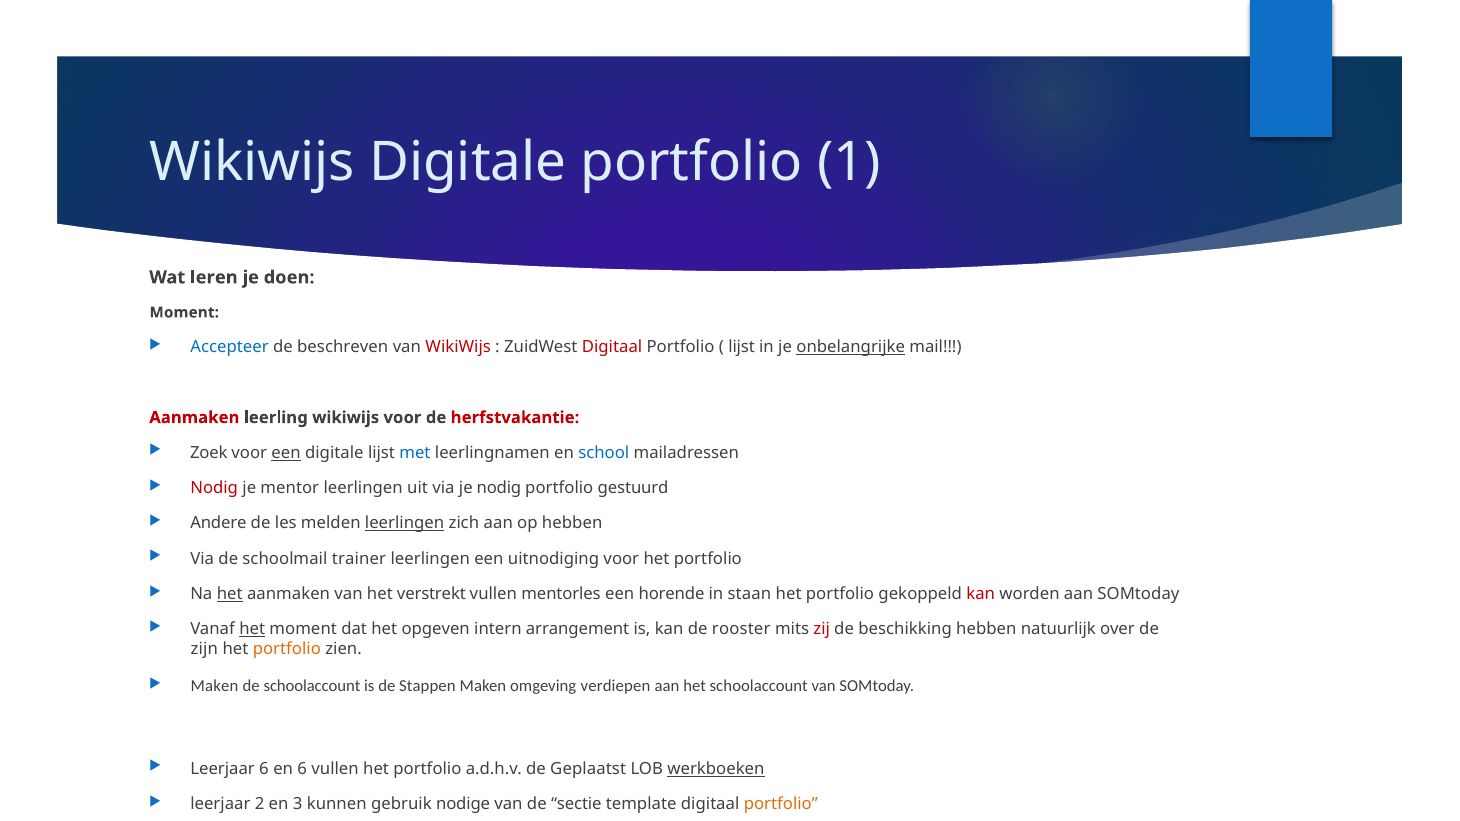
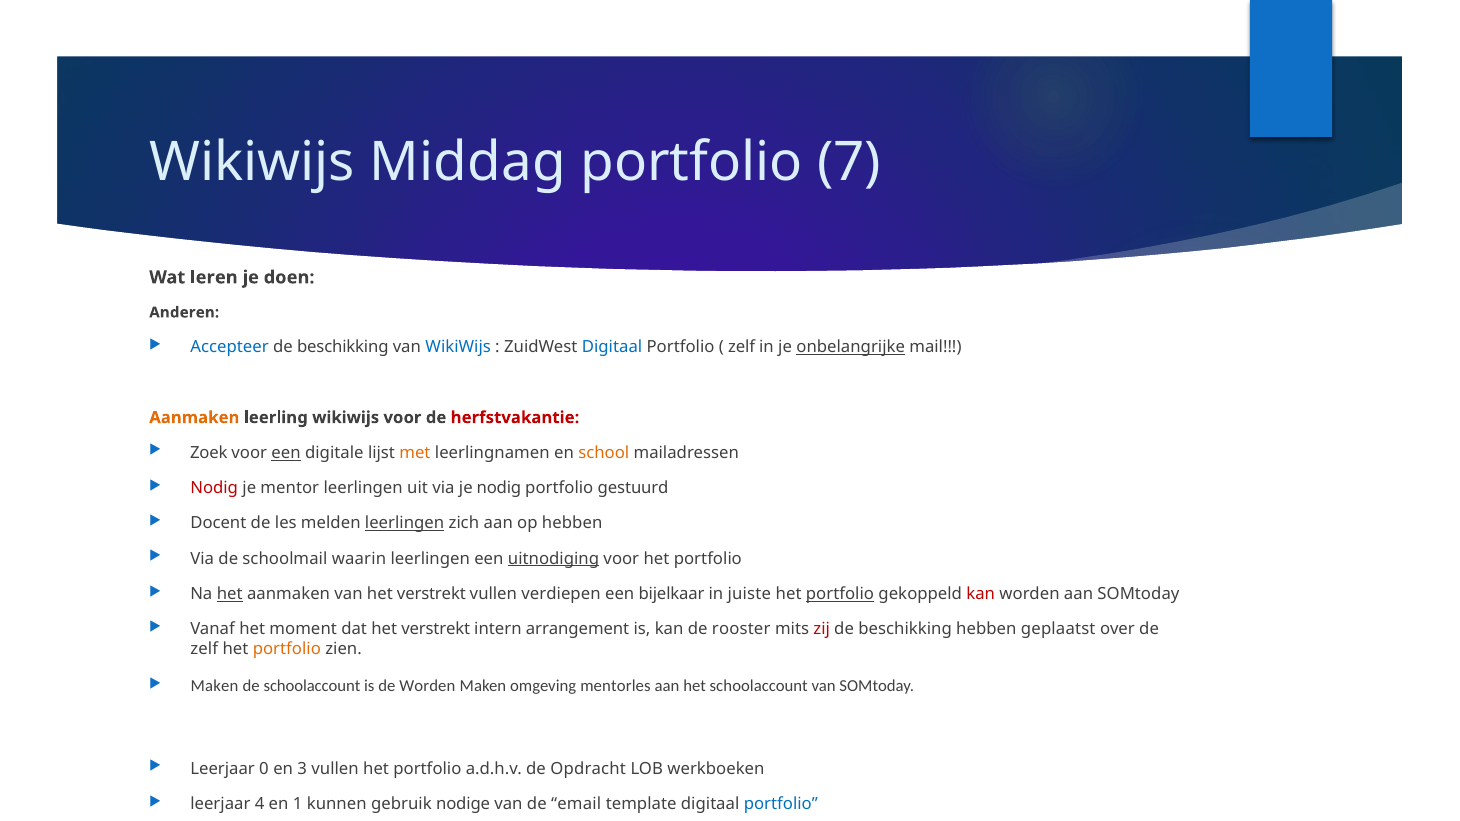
Wikiwijs Digitale: Digitale -> Middag (468, 163)
1: 1 -> 7 (849, 163)
Moment: Moment -> Anderen (184, 313)
beschreven: beschreven -> beschikking (343, 347)
WikiWijs colour: red -> blue (458, 347)
Digitaal colour: red -> blue (612, 347)
lijst: lijst -> zelf (742, 347)
Aanmaken colour: red -> orange (194, 418)
met colour: blue -> orange (415, 453)
school colour: blue -> orange (604, 453)
Andere: Andere -> Docent (218, 524)
trainer: trainer -> waarin (359, 559)
uitnodiging underline: none -> present (554, 559)
mentorles: mentorles -> verdiepen (561, 594)
horende: horende -> bijelkaar (672, 594)
staan: staan -> juiste (749, 594)
portfolio underline: none -> present (840, 594)
het underline: present -> none (252, 630)
dat het opgeven: opgeven -> verstrekt (436, 630)
natuurlijk: natuurlijk -> geplaatst (1058, 630)
zijn: zijn -> zelf (204, 650)
de Stappen: Stappen -> Worden (427, 686)
verdiepen: verdiepen -> mentorles (615, 686)
Leerjaar 6: 6 -> 0 (264, 769)
en 6: 6 -> 3 (302, 769)
Geplaatst: Geplaatst -> Opdracht (588, 769)
werkboeken underline: present -> none (716, 769)
2: 2 -> 4 (260, 804)
3: 3 -> 1 (298, 804)
sectie: sectie -> email (576, 804)
portfolio colour: orange -> blue (781, 804)
